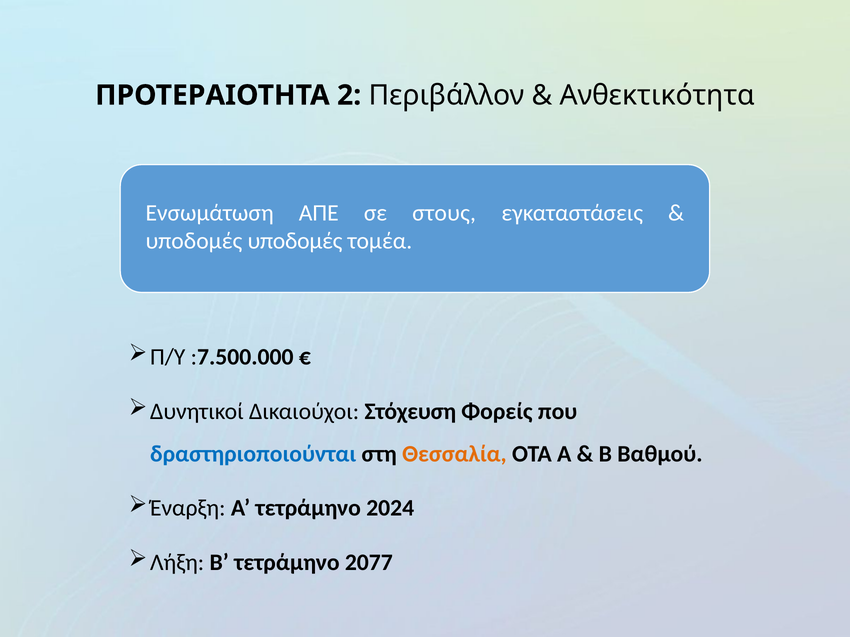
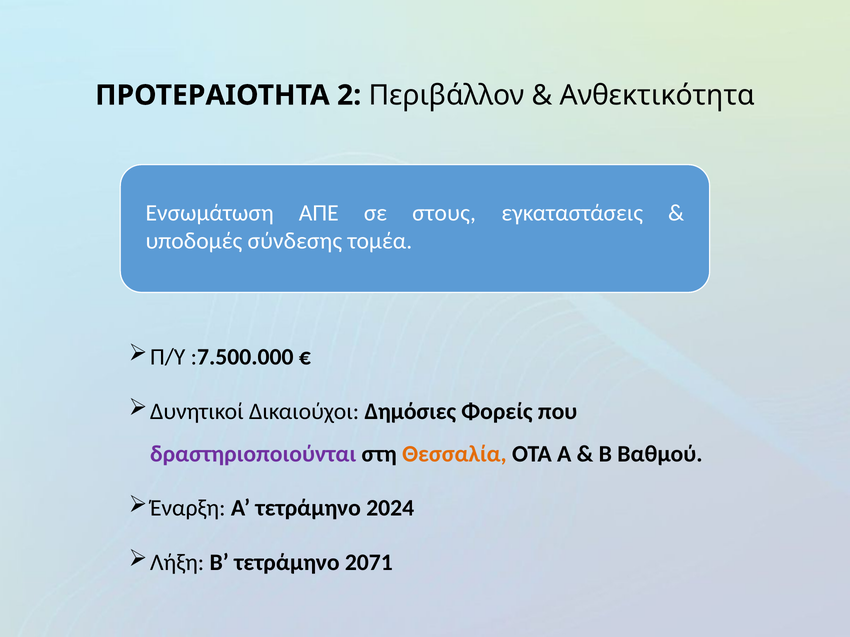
υποδομές υποδομές: υποδομές -> σύνδεσης (295, 241)
Στόχευση: Στόχευση -> Δημόσιες (410, 412)
δραστηριοποιούνται colour: blue -> purple (253, 454)
2077: 2077 -> 2071 (369, 563)
